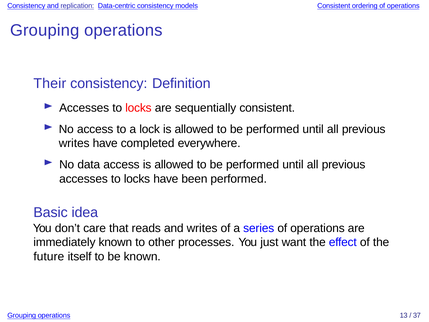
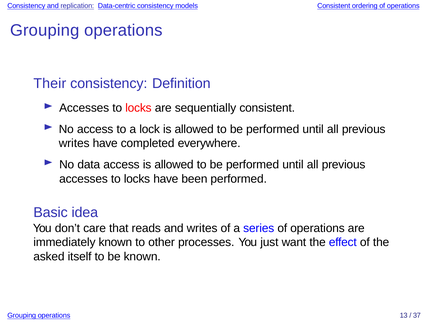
future: future -> asked (49, 257)
